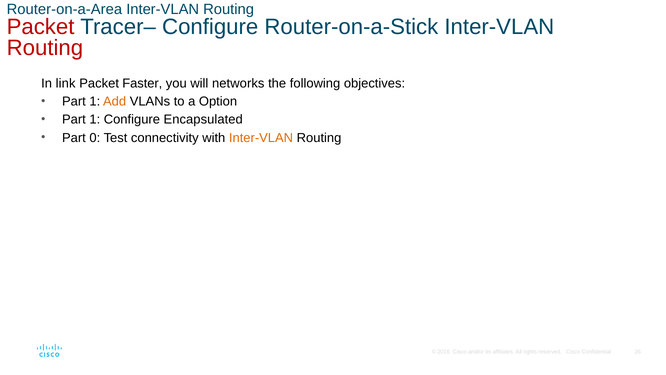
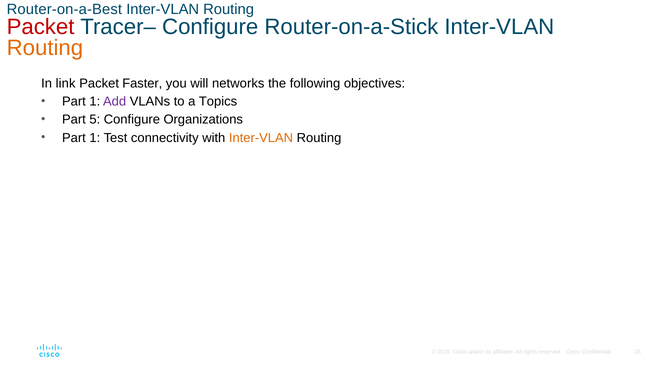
Router-on-a-Area: Router-on-a-Area -> Router-on-a-Best (64, 9)
Routing colour: red -> orange (45, 48)
Add colour: orange -> purple (115, 101)
Option: Option -> Topics (218, 101)
1: 1 -> 5 (95, 120)
Encapsulated: Encapsulated -> Organizations (203, 120)
0: 0 -> 1 (95, 138)
